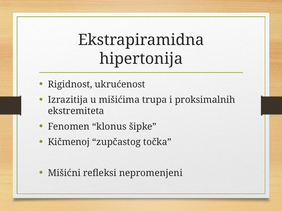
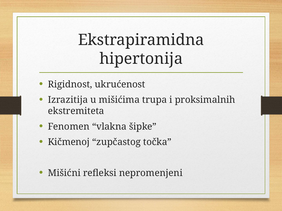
klonus: klonus -> vlakna (109, 127)
